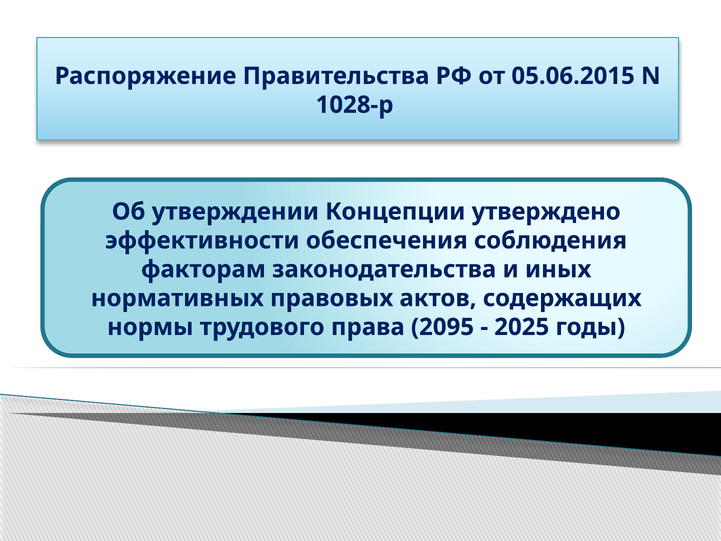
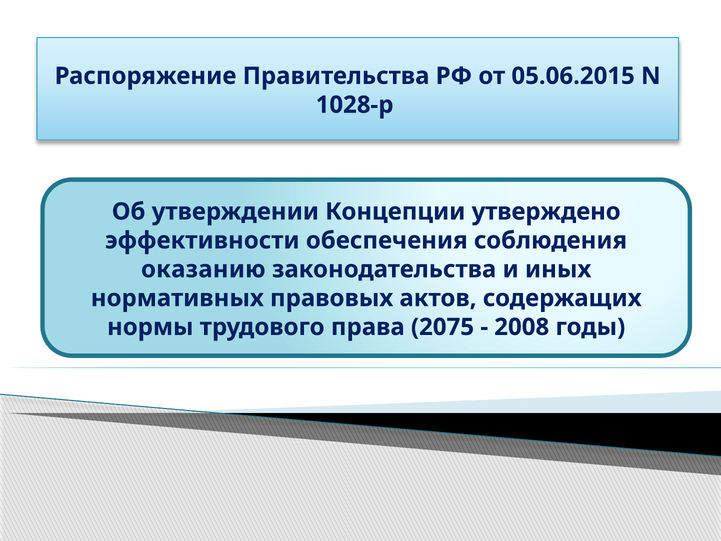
факторам: факторам -> оказанию (203, 269)
2095: 2095 -> 2075 (442, 327)
2025: 2025 -> 2008 (522, 327)
